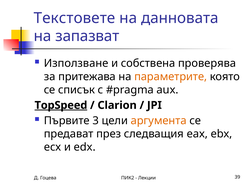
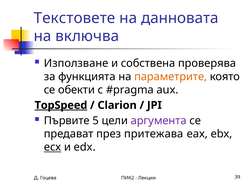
запазват: запазват -> включва (87, 36)
притежава: притежава -> функцията (87, 77)
списък: списък -> обекти (76, 90)
3: 3 -> 5 (96, 121)
аргумента colour: orange -> purple (159, 121)
следващия: следващия -> притежава (154, 134)
ecx underline: none -> present (53, 147)
